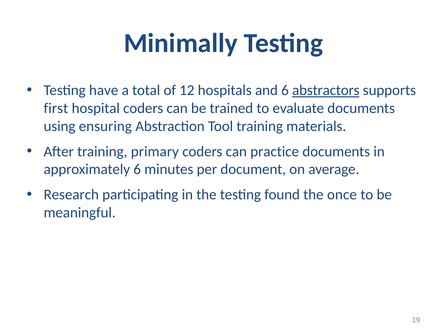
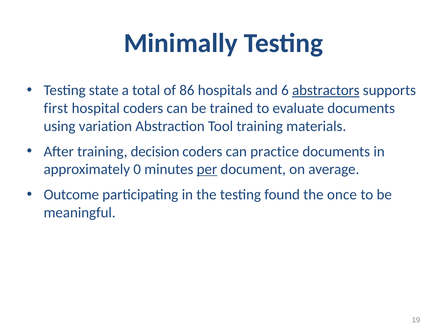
have: have -> state (104, 90)
12: 12 -> 86 (187, 90)
ensuring: ensuring -> variation (105, 126)
primary: primary -> decision (155, 152)
approximately 6: 6 -> 0 (137, 169)
per underline: none -> present (207, 169)
Research: Research -> Outcome (71, 195)
